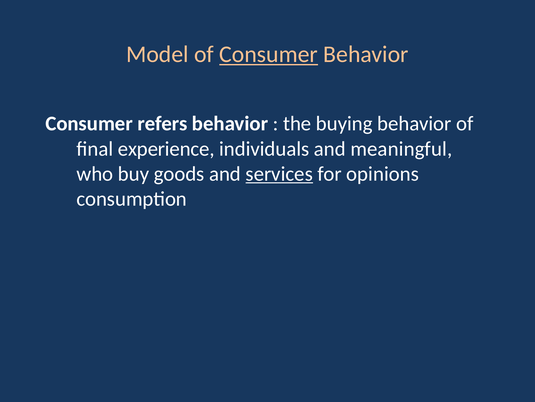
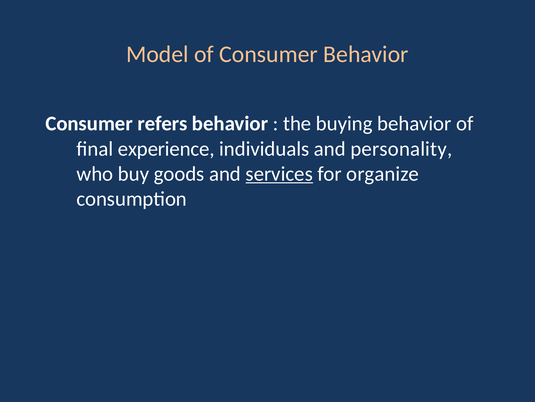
Consumer underline: present -> none (269, 54)
meaningful: meaningful -> personality (401, 149)
opinions: opinions -> organize (383, 174)
